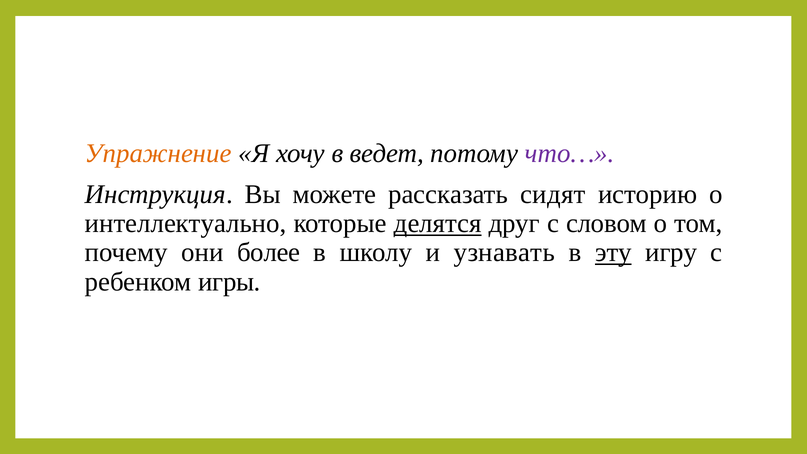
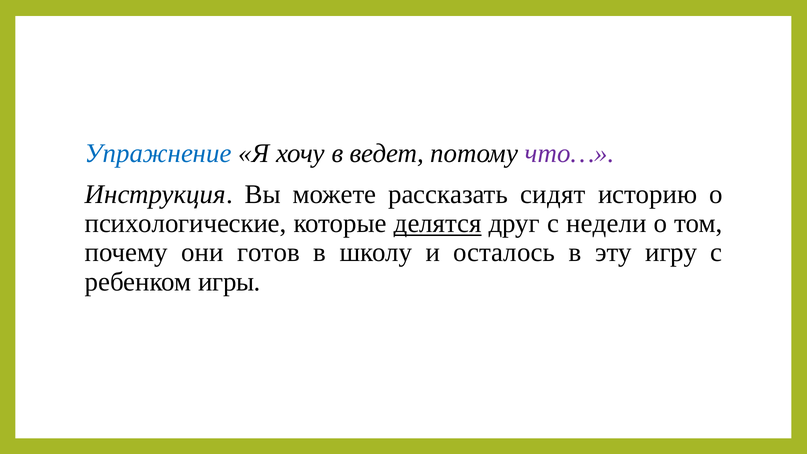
Упражнение colour: orange -> blue (158, 154)
интеллектуально: интеллектуально -> психологические (186, 223)
словом: словом -> недели (606, 223)
более: более -> готов (268, 253)
узнавать: узнавать -> осталось (504, 253)
эту underline: present -> none (613, 253)
